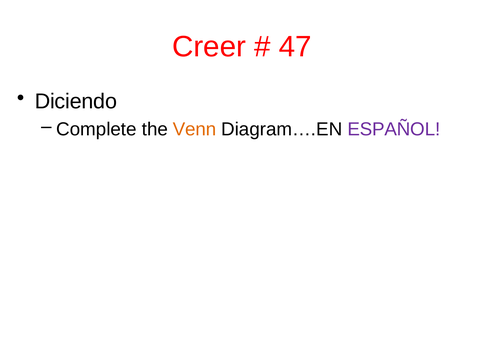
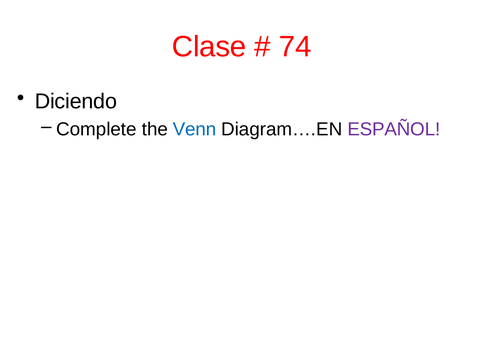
Creer: Creer -> Clase (209, 47)
47: 47 -> 74 (295, 47)
Venn colour: orange -> blue (195, 129)
